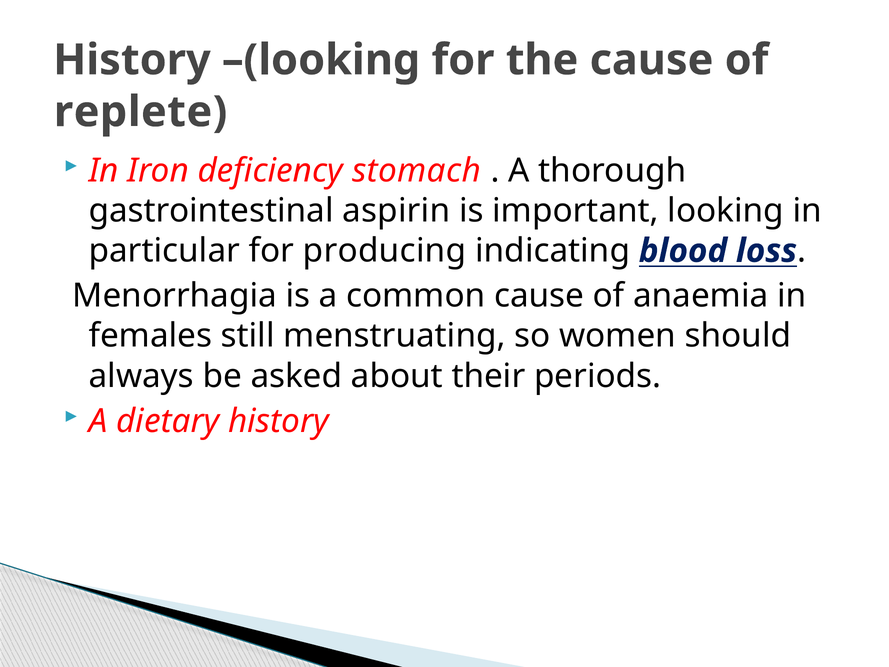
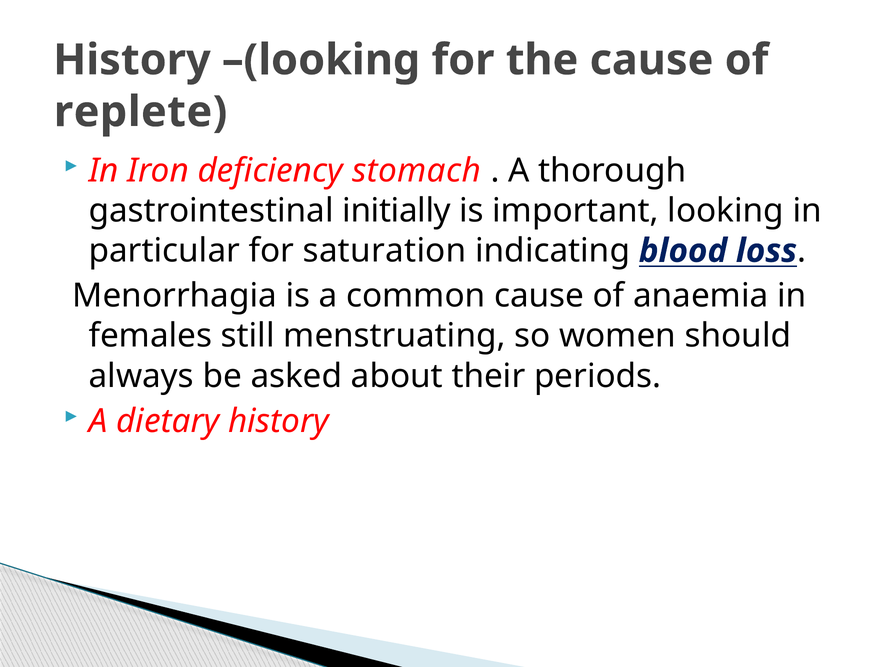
aspirin: aspirin -> initially (397, 211)
producing: producing -> saturation (385, 251)
